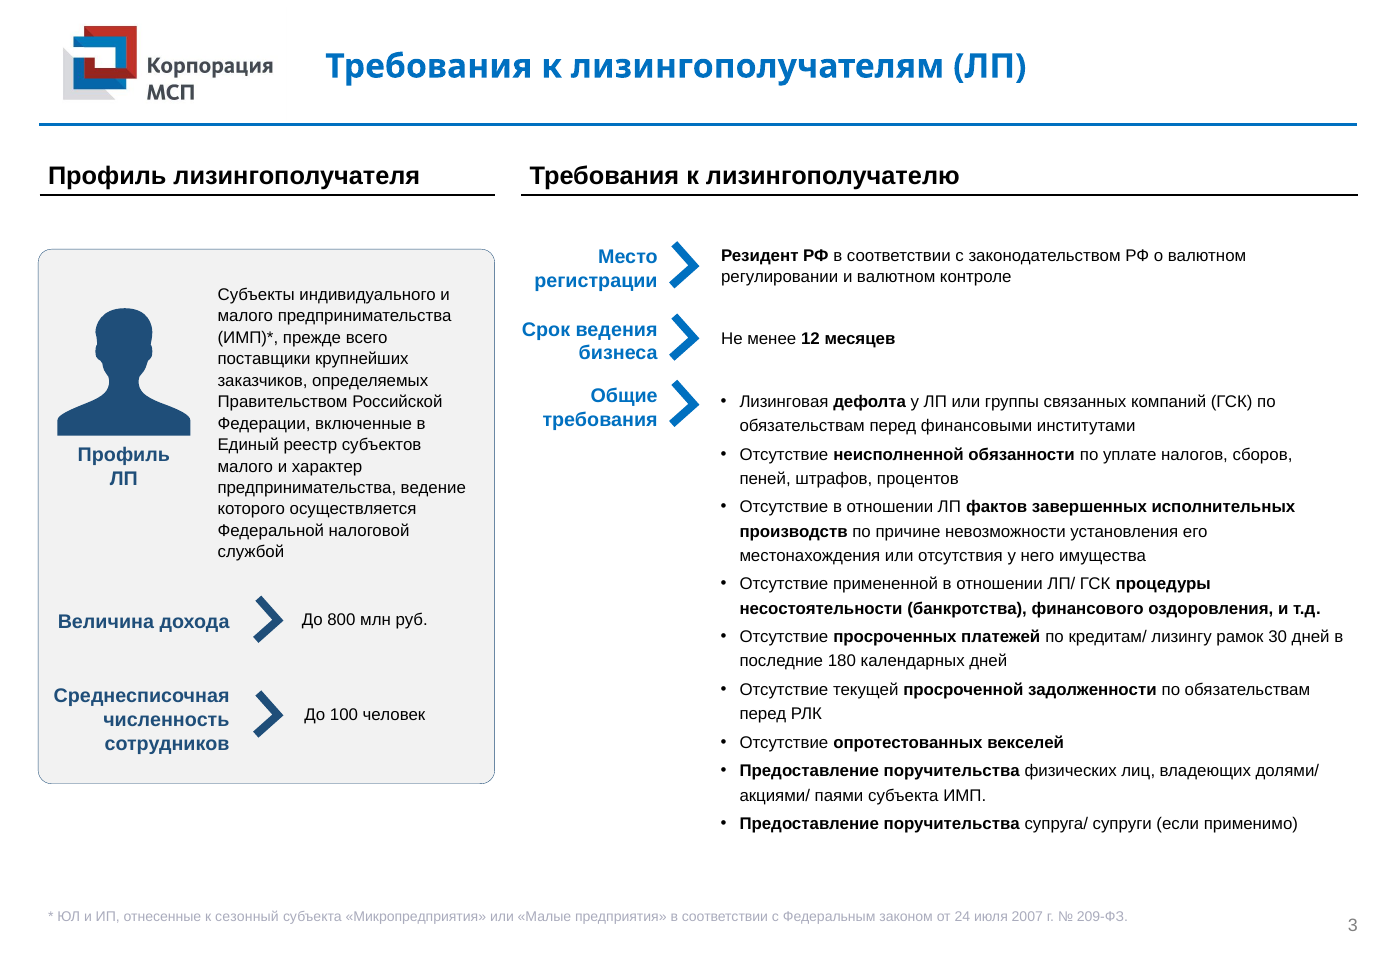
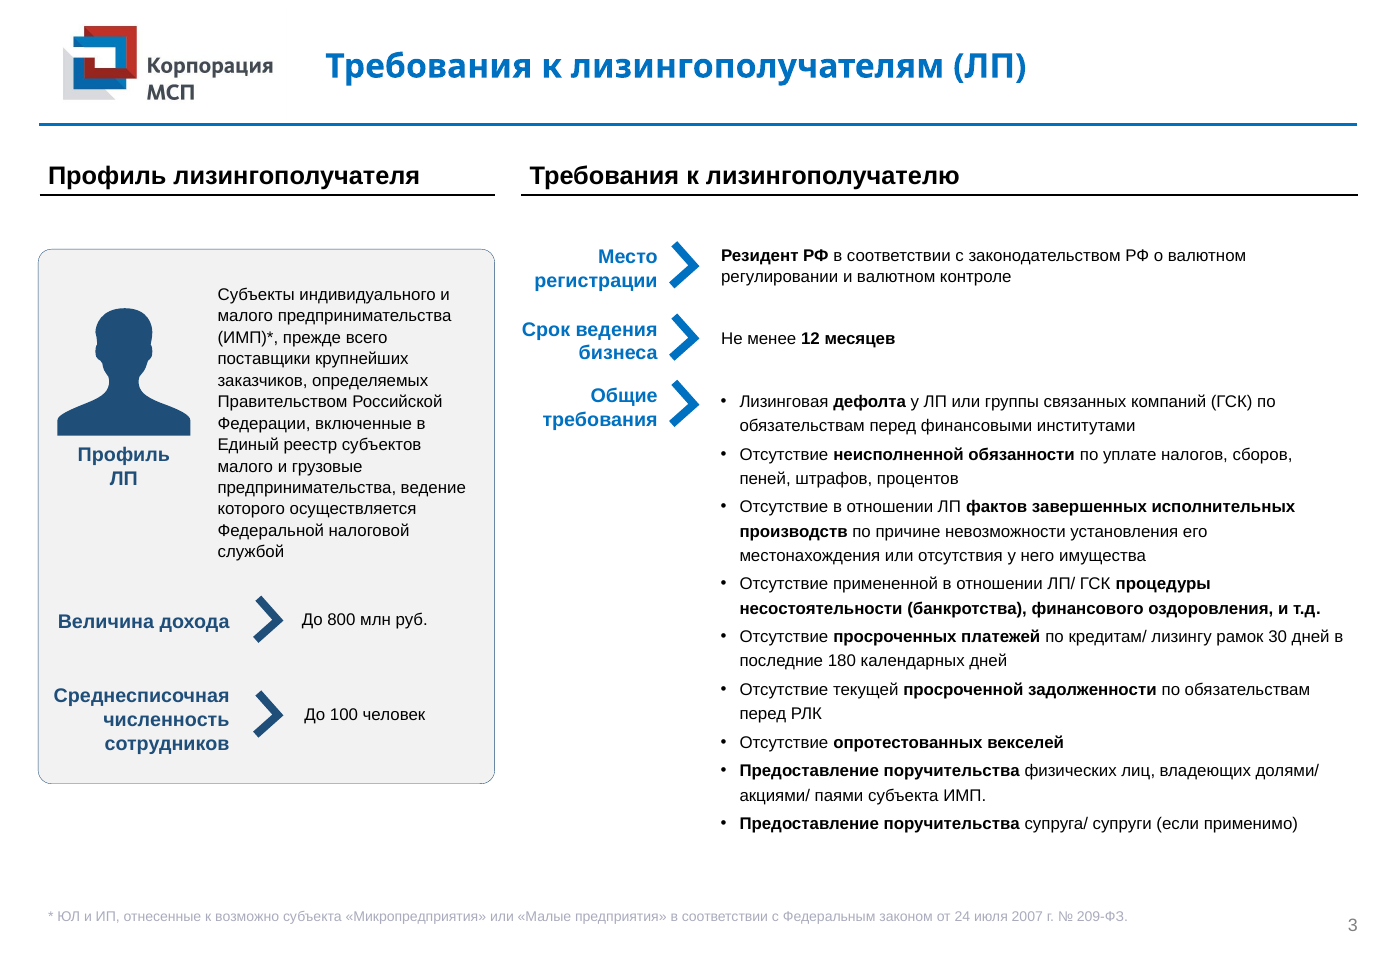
характер: характер -> грузовые (327, 467)
сезонный: сезонный -> возможно (247, 918)
